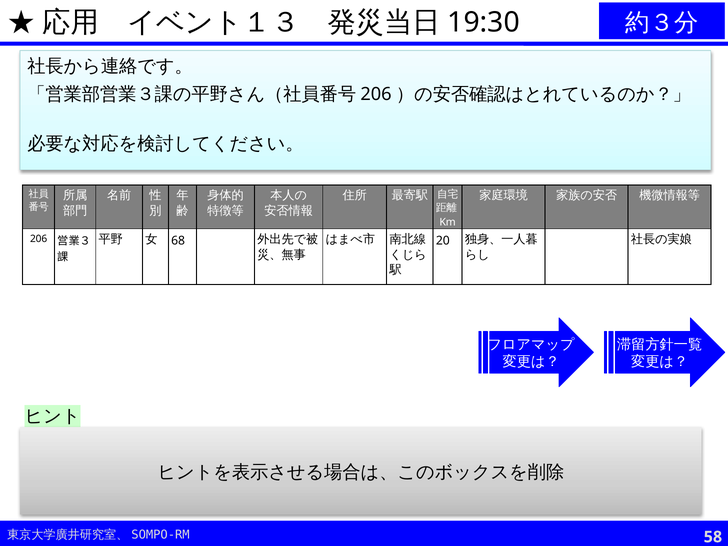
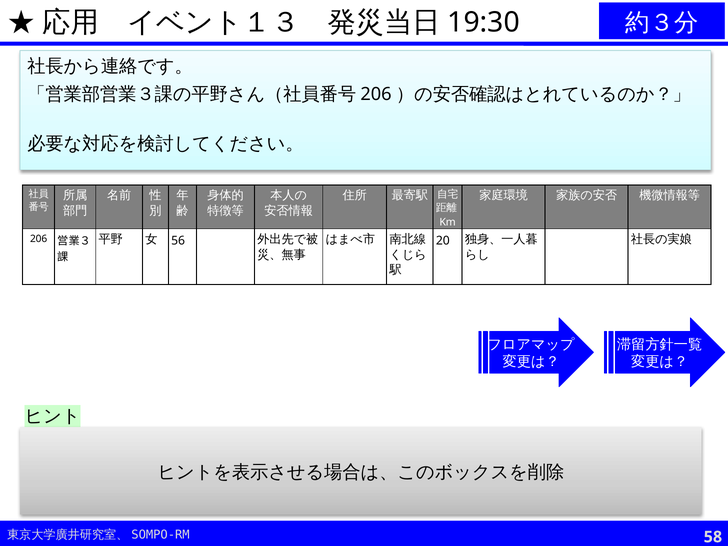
68: 68 -> 56 (178, 241)
